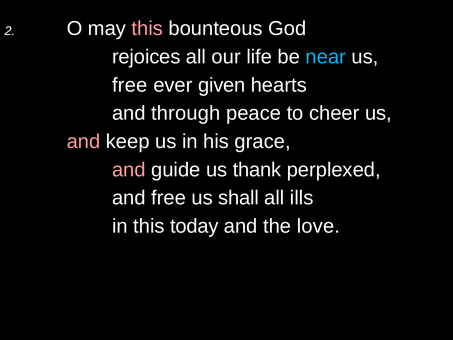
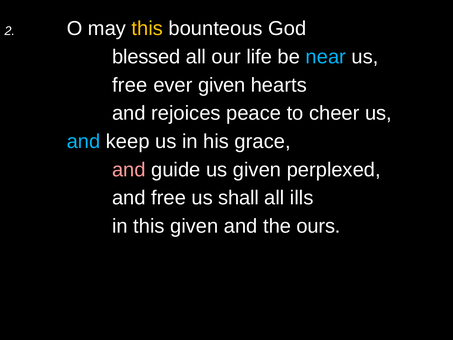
this colour: pink -> yellow (147, 29)
rejoices: rejoices -> blessed (146, 57)
through: through -> rejoices (186, 113)
and colour: pink -> light blue (84, 141)
us thank: thank -> given (257, 170)
this today: today -> given (194, 226)
love: love -> ours (319, 226)
